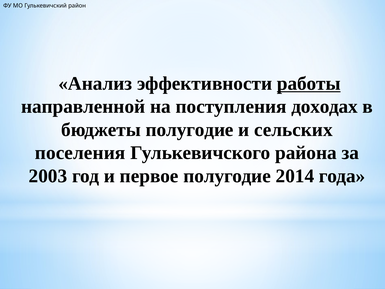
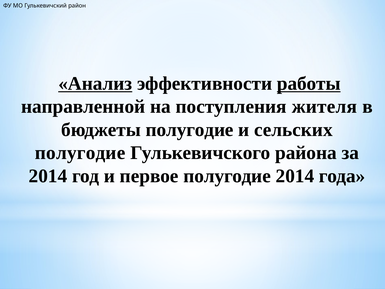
Анализ underline: none -> present (95, 83)
доходах: доходах -> жителя (324, 106)
поселения: поселения -> полугодие (80, 153)
2003: 2003 -> 2014 (48, 176)
